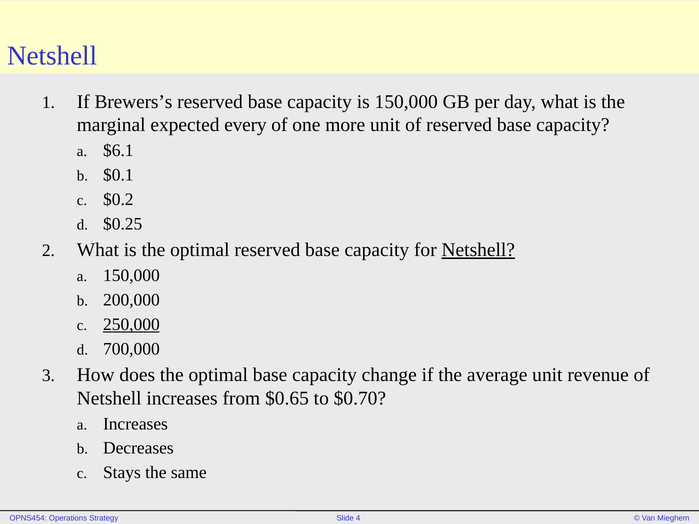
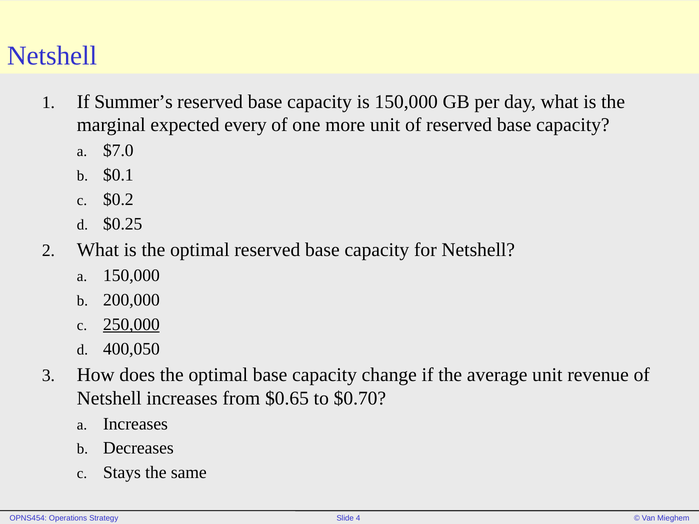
Brewers’s: Brewers’s -> Summer’s (133, 102)
$6.1: $6.1 -> $7.0 (118, 151)
Netshell underline: present -> none (478, 250)
700,000: 700,000 -> 400,050 (131, 349)
